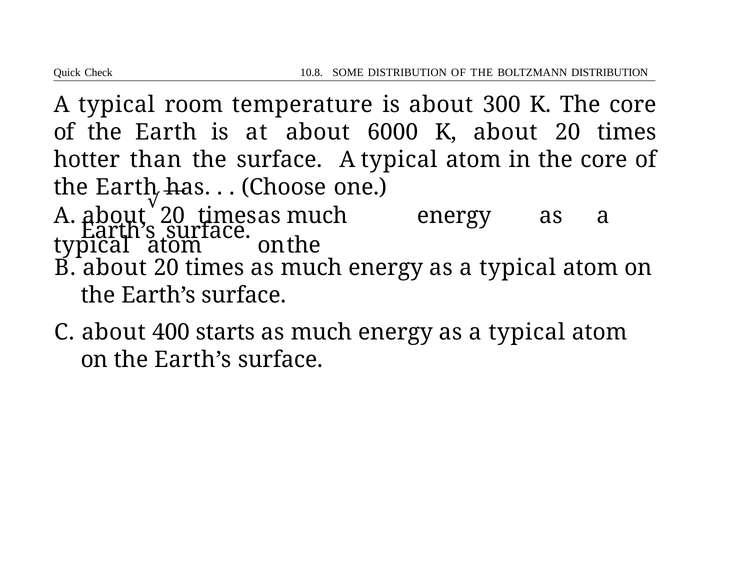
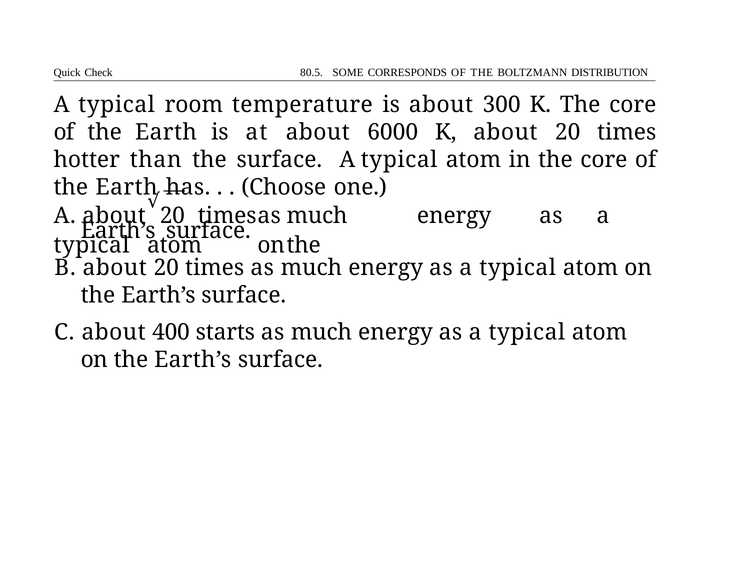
10.8: 10.8 -> 80.5 (312, 73)
SOME DISTRIBUTION: DISTRIBUTION -> CORRESPONDS (407, 73)
